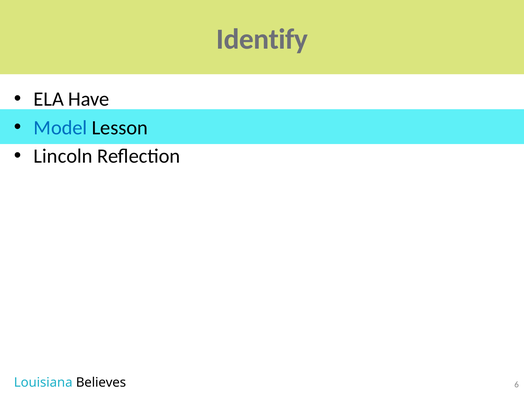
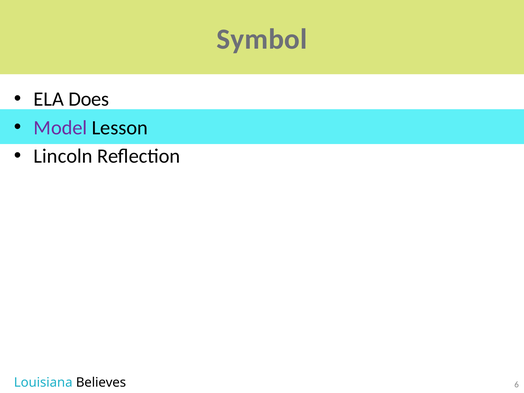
Identify: Identify -> Symbol (262, 39)
Have: Have -> Does (89, 99)
Model colour: blue -> purple (60, 128)
